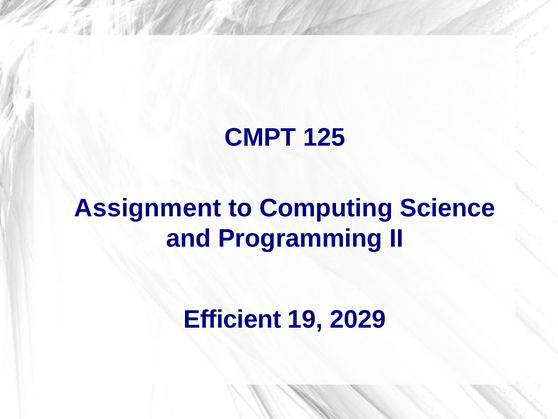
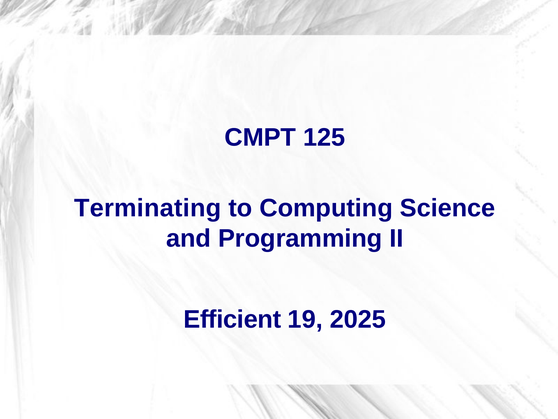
Assignment: Assignment -> Terminating (148, 208)
2029: 2029 -> 2025 (358, 319)
